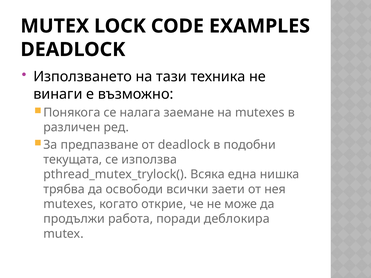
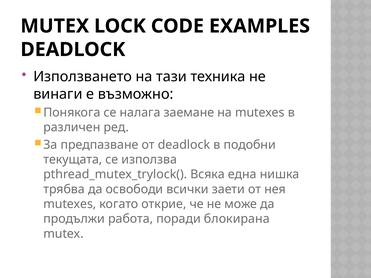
деблокира: деблокира -> блокирана (237, 219)
